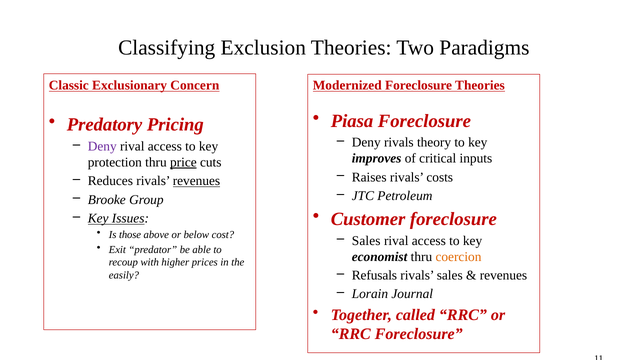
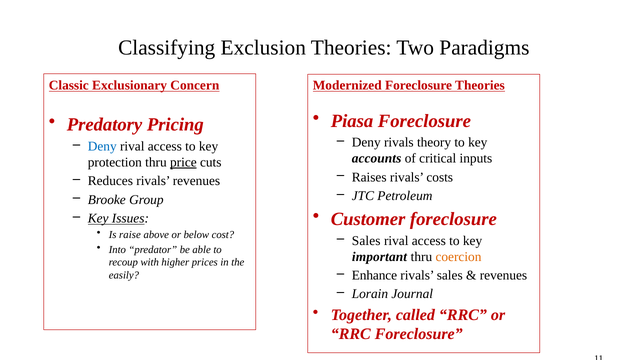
Deny colour: purple -> blue (102, 146)
improves: improves -> accounts (377, 158)
revenues underline: present -> none (196, 181)
those: those -> raise (130, 235)
Exit: Exit -> Into (117, 250)
economist: economist -> important (379, 257)
Refusals: Refusals -> Enhance (374, 275)
